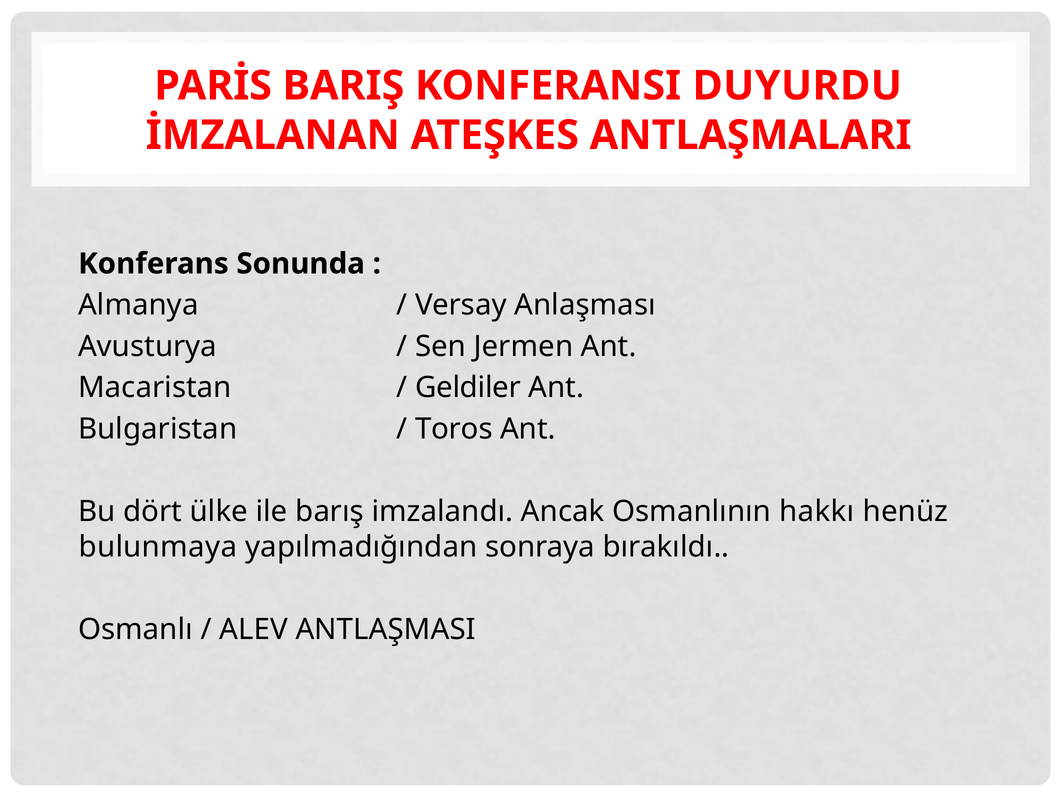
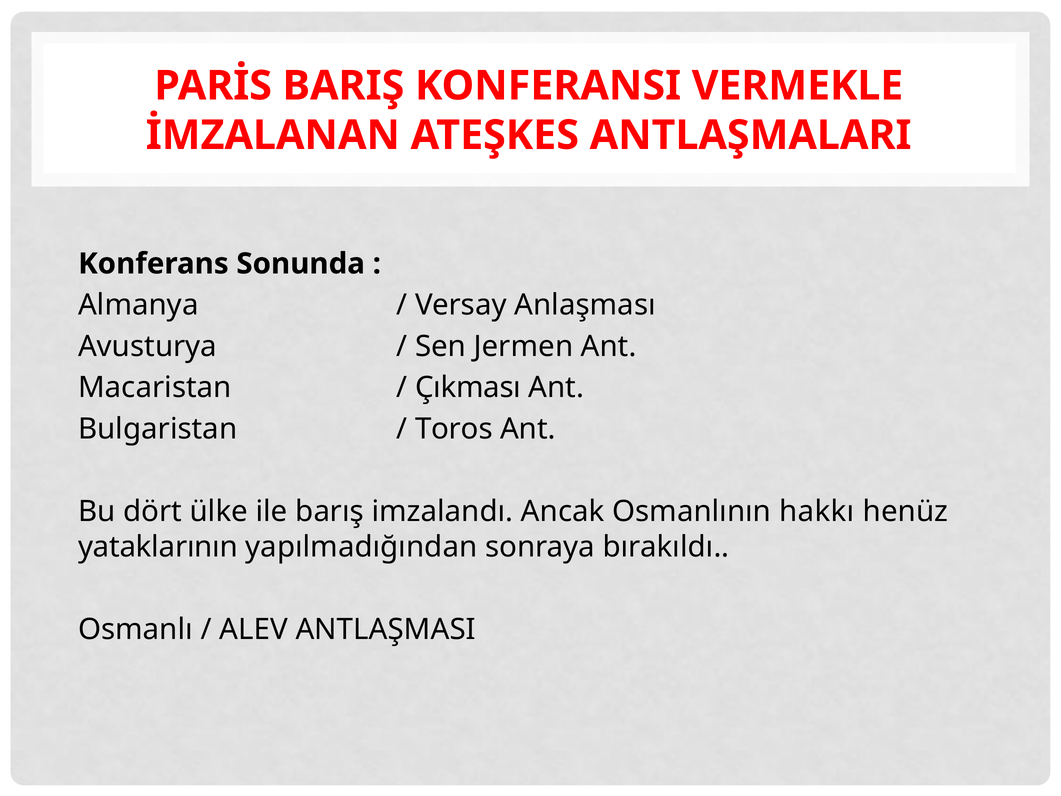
DUYURDU: DUYURDU -> VERMEKLE (798, 86)
Geldiler: Geldiler -> Çıkması (468, 387)
bulunmaya: bulunmaya -> yataklarının (158, 547)
